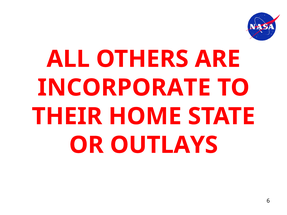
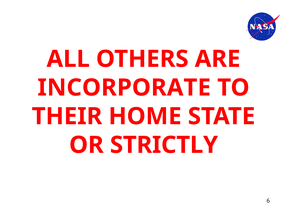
OUTLAYS: OUTLAYS -> STRICTLY (164, 145)
